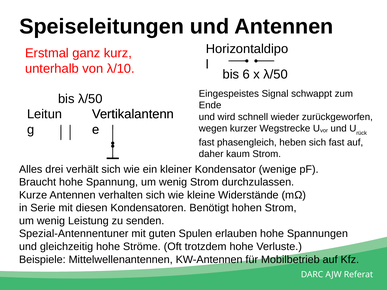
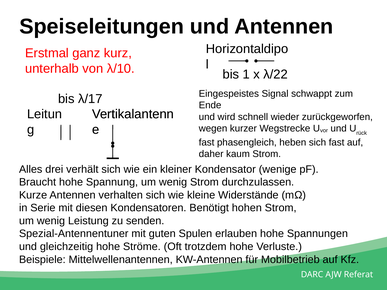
6: 6 -> 1 (246, 75)
x λ/50: λ/50 -> λ/22 (276, 75)
bis λ/50: λ/50 -> λ/17 (90, 99)
